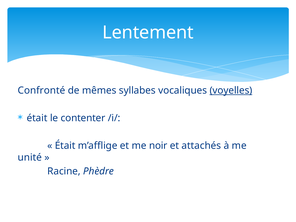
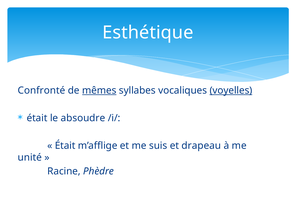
Lentement: Lentement -> Esthétique (148, 32)
mêmes underline: none -> present (99, 90)
contenter: contenter -> absoudre (83, 118)
noir: noir -> suis (158, 146)
attachés: attachés -> drapeau (201, 146)
